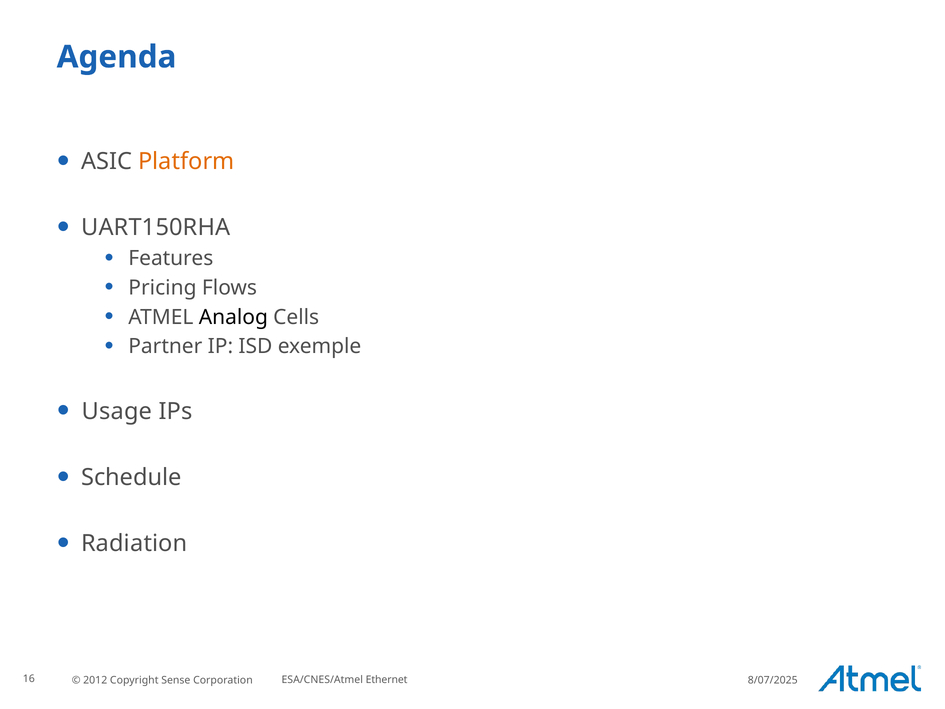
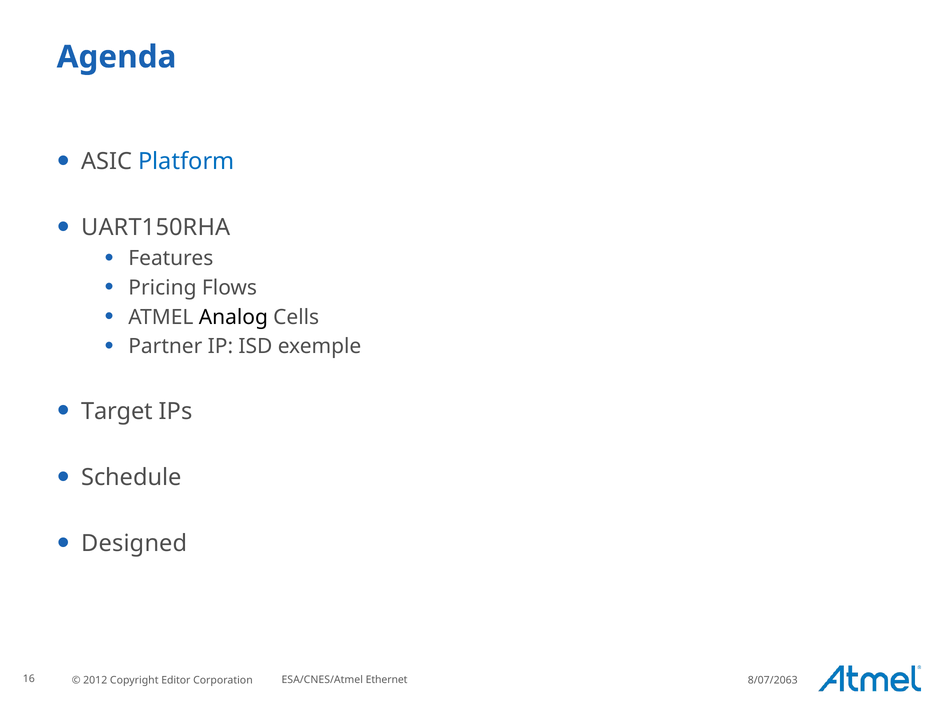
Platform colour: orange -> blue (186, 161)
Usage: Usage -> Target (117, 411)
Radiation: Radiation -> Designed (134, 543)
Sense: Sense -> Editor (176, 680)
8/07/2025: 8/07/2025 -> 8/07/2063 (773, 680)
